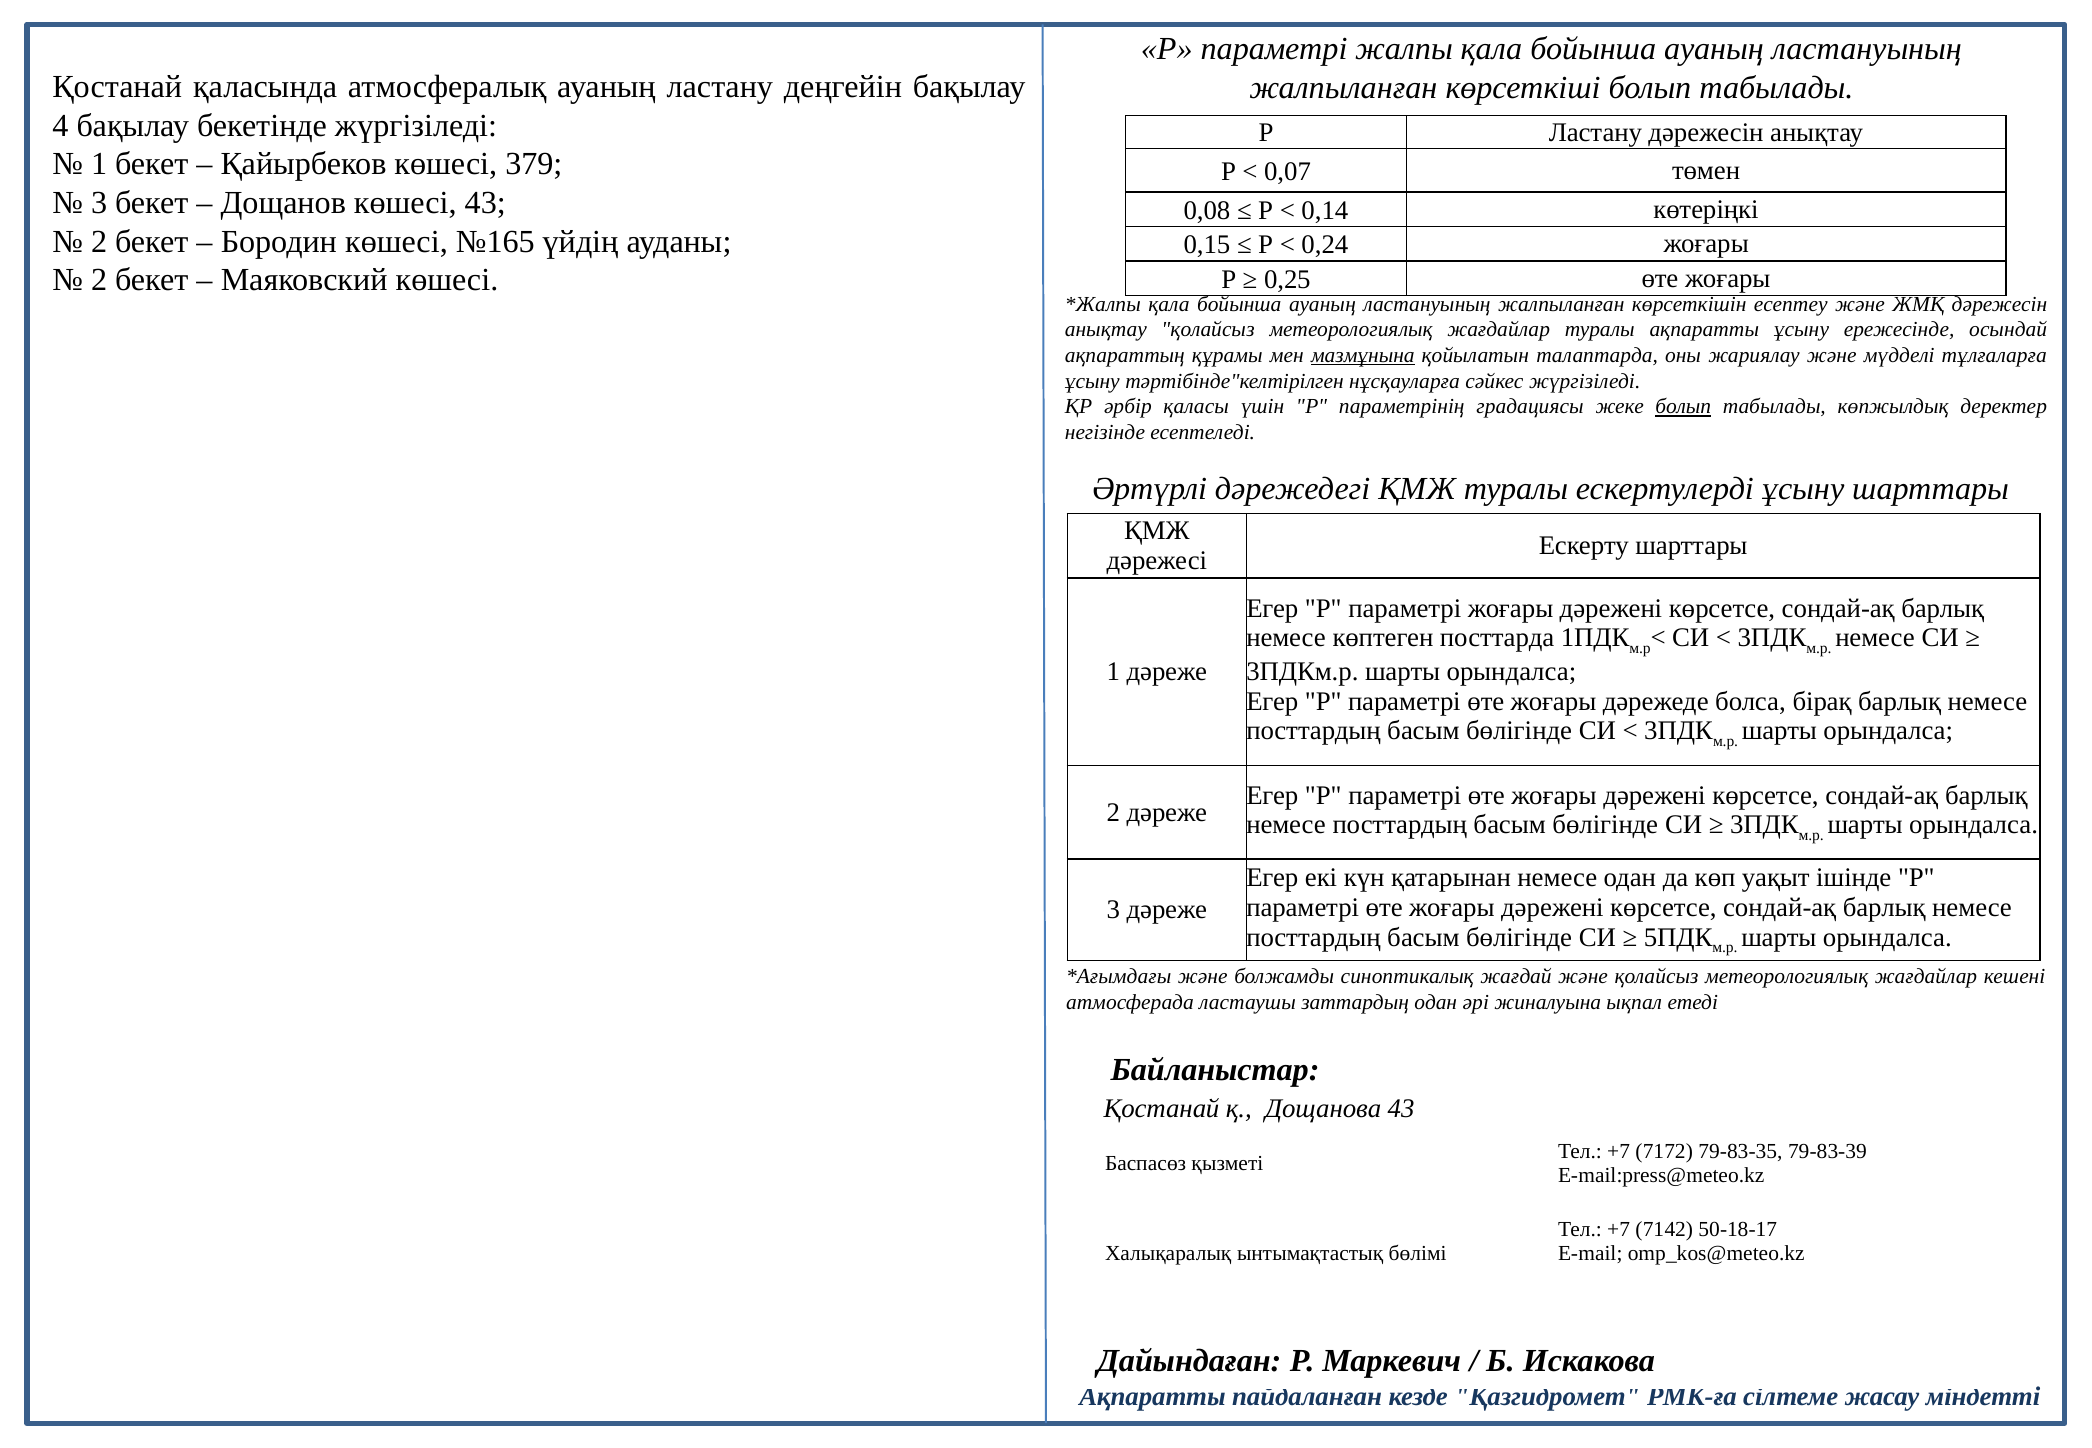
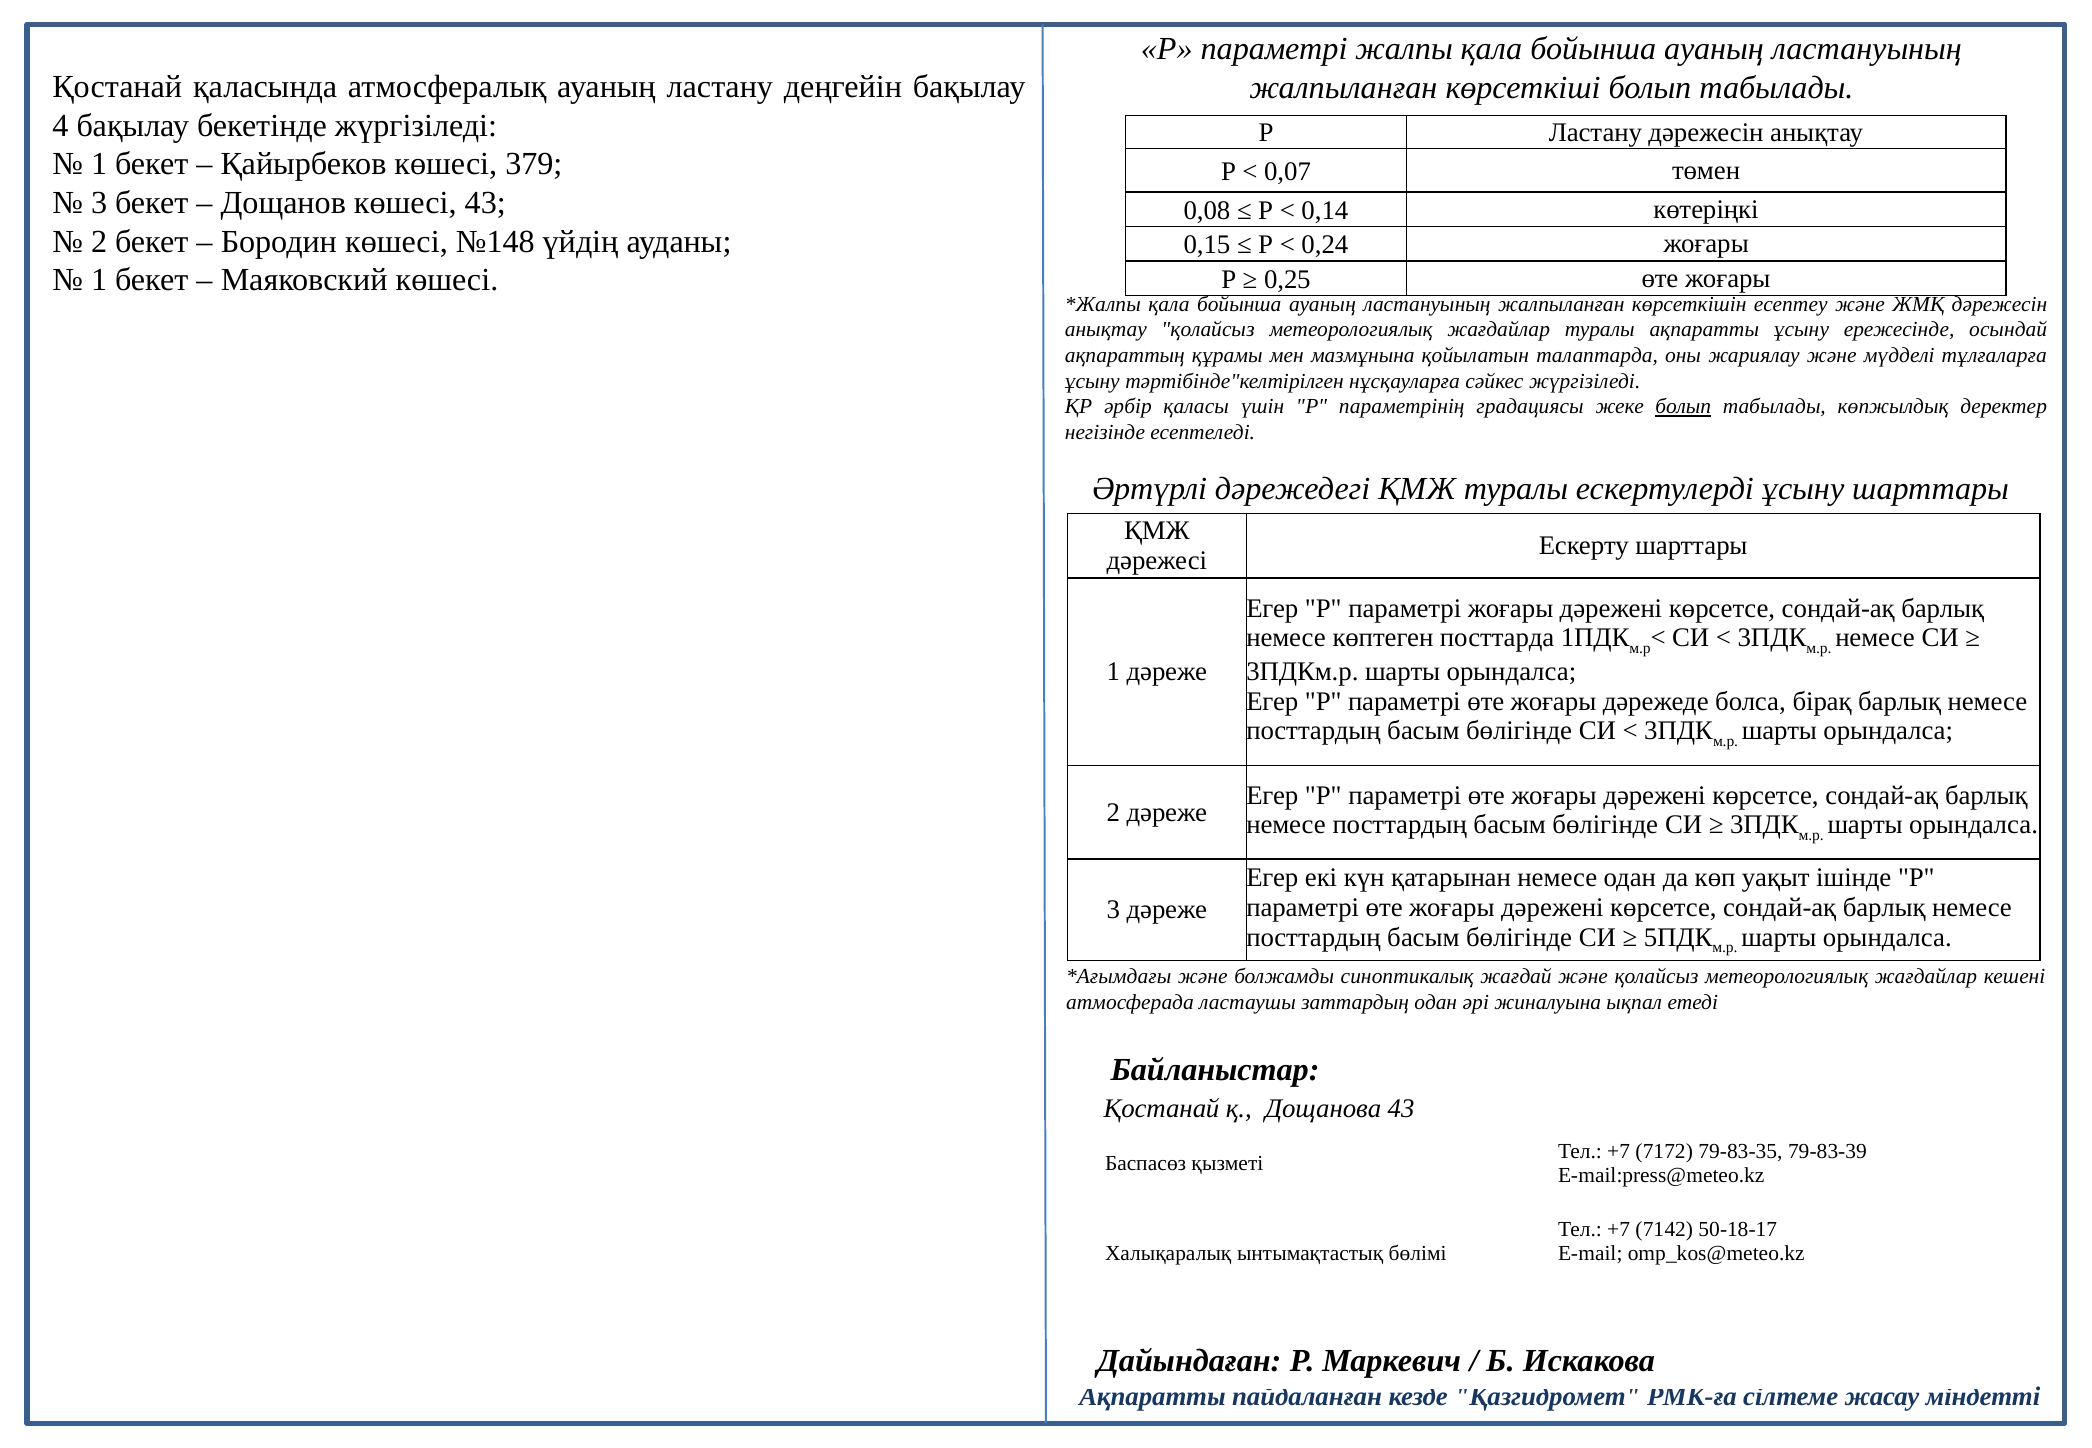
№165: №165 -> №148 (495, 241)
2: 2 -> 1 (99, 280)
мазмұнына underline: present -> none (1363, 356)
